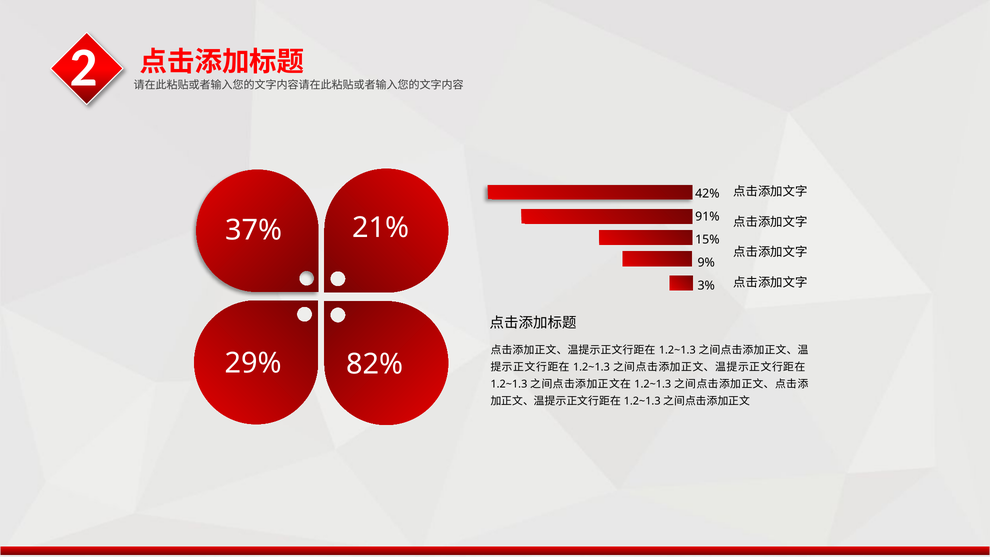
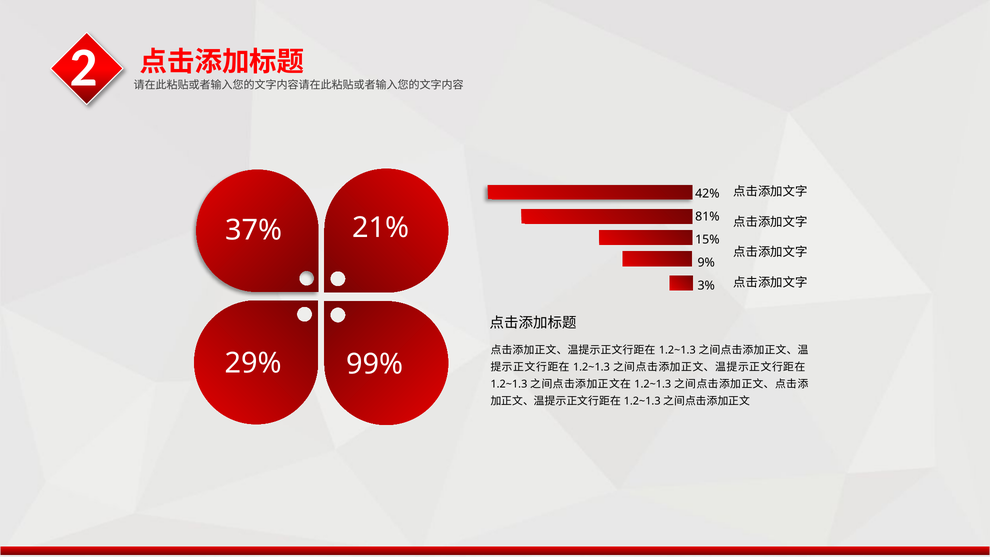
91%: 91% -> 81% (707, 217)
82%: 82% -> 99% (375, 364)
